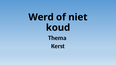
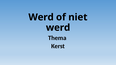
koud: koud -> werd (58, 28)
